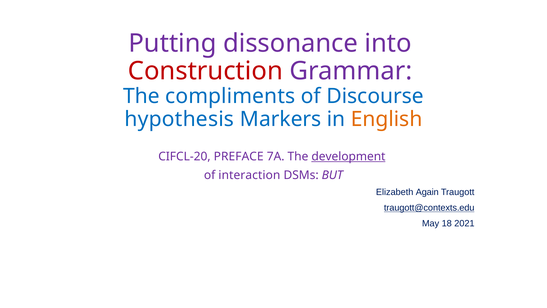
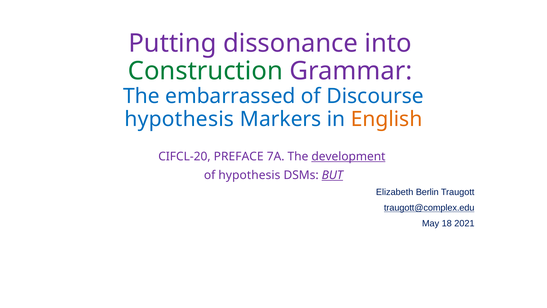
Construction colour: red -> green (205, 71)
compliments: compliments -> embarrassed (230, 96)
of interaction: interaction -> hypothesis (249, 175)
BUT underline: none -> present (332, 175)
Again: Again -> Berlin (427, 192)
traugott@contexts.edu: traugott@contexts.edu -> traugott@complex.edu (429, 208)
